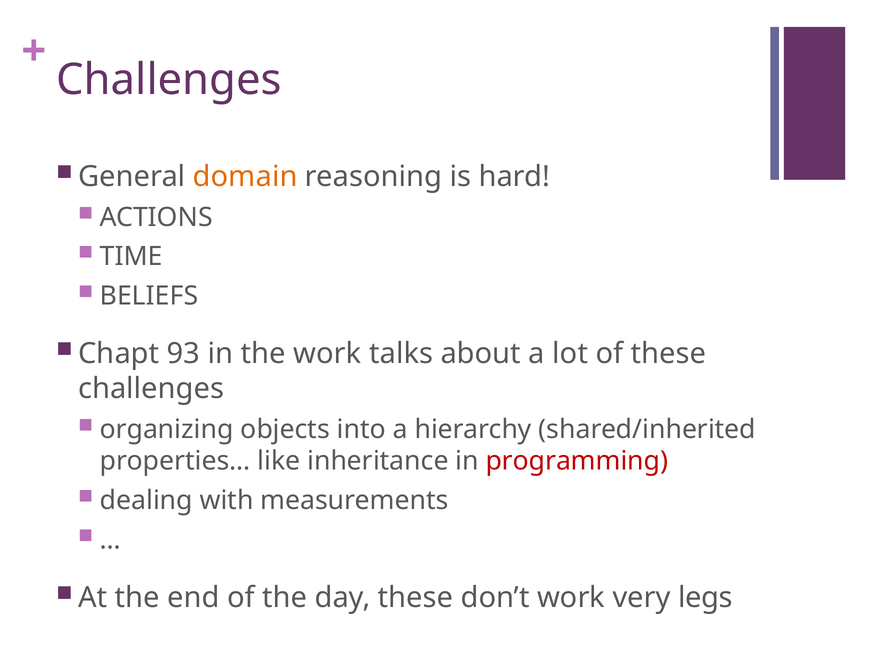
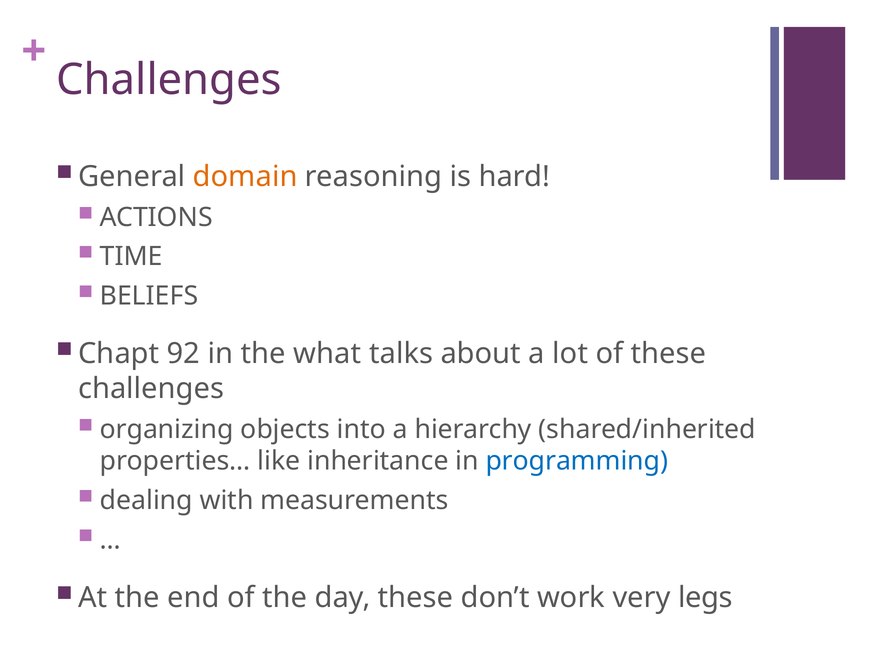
93: 93 -> 92 (183, 354)
the work: work -> what (327, 354)
programming colour: red -> blue (577, 461)
